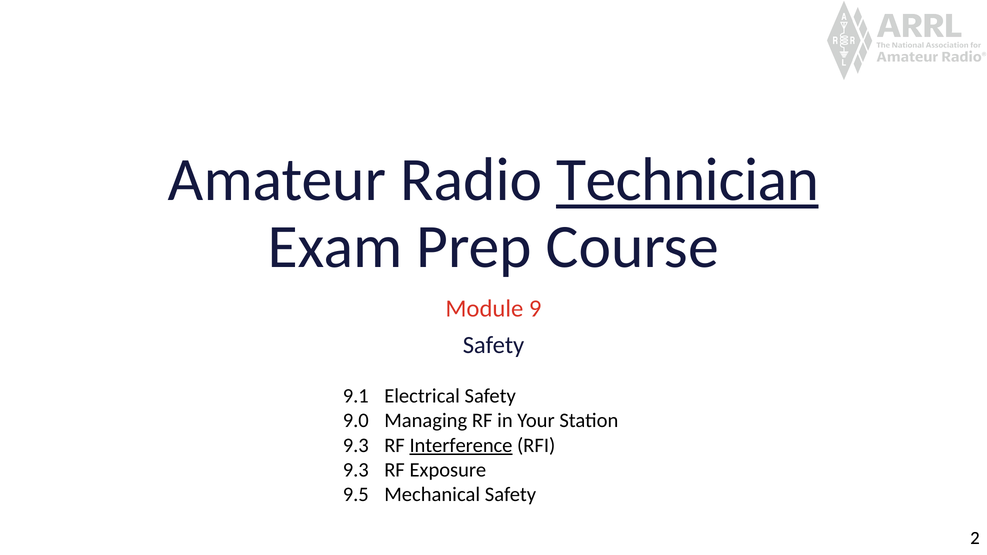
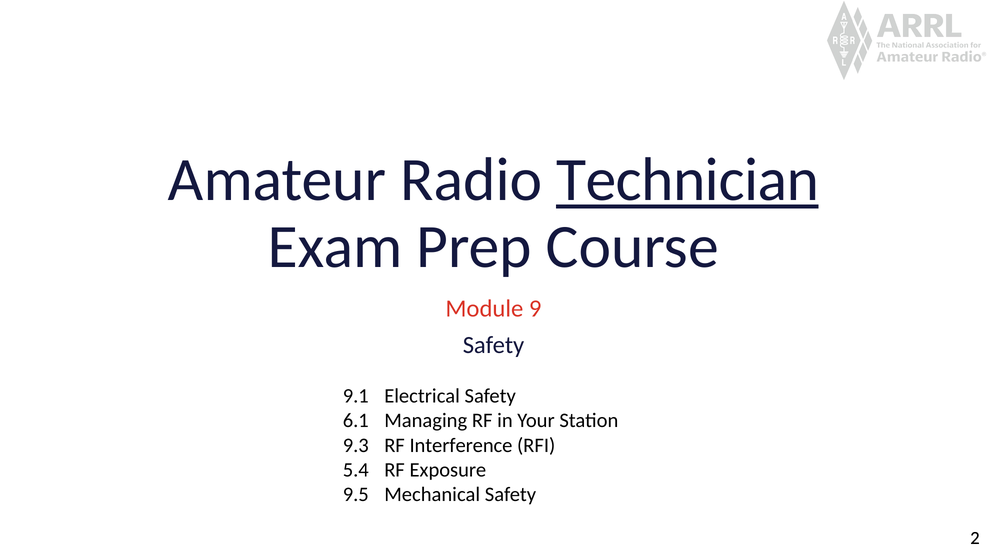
9.0: 9.0 -> 6.1 (356, 421)
Interference underline: present -> none (461, 445)
9.3: 9.3 -> 5.4 (356, 470)
